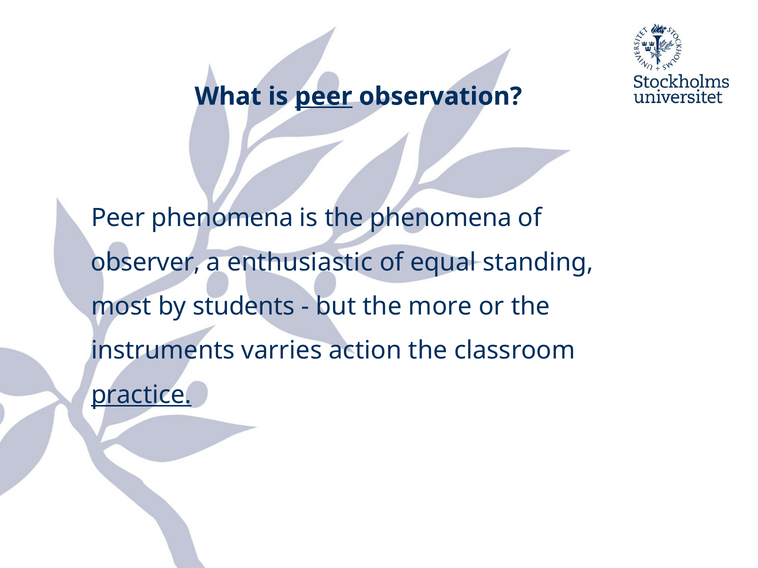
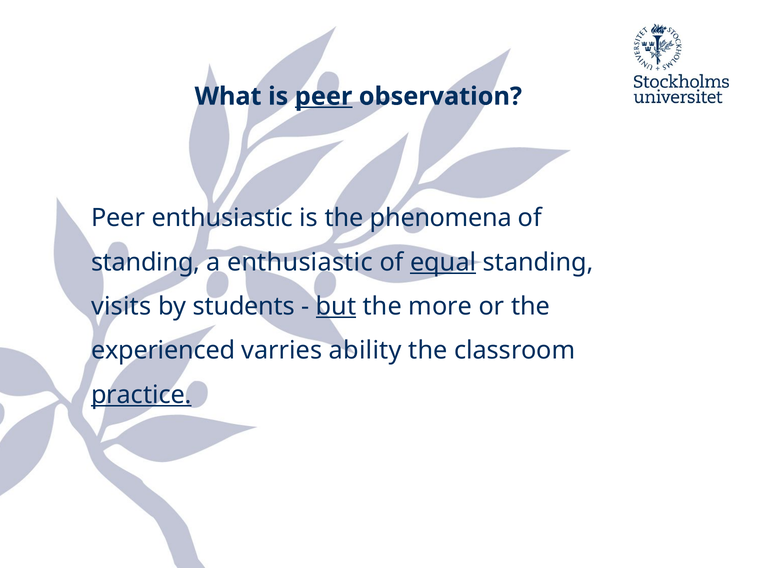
Peer phenomena: phenomena -> enthusiastic (222, 218)
observer: observer -> standing (146, 262)
equal underline: none -> present (443, 262)
most: most -> visits (121, 307)
but underline: none -> present (336, 307)
instruments: instruments -> experienced (163, 351)
action: action -> ability (365, 351)
